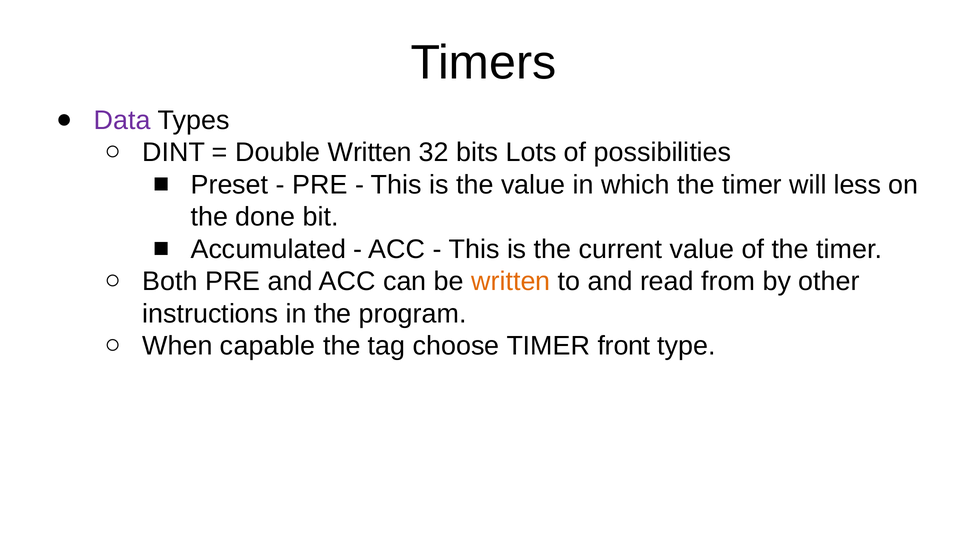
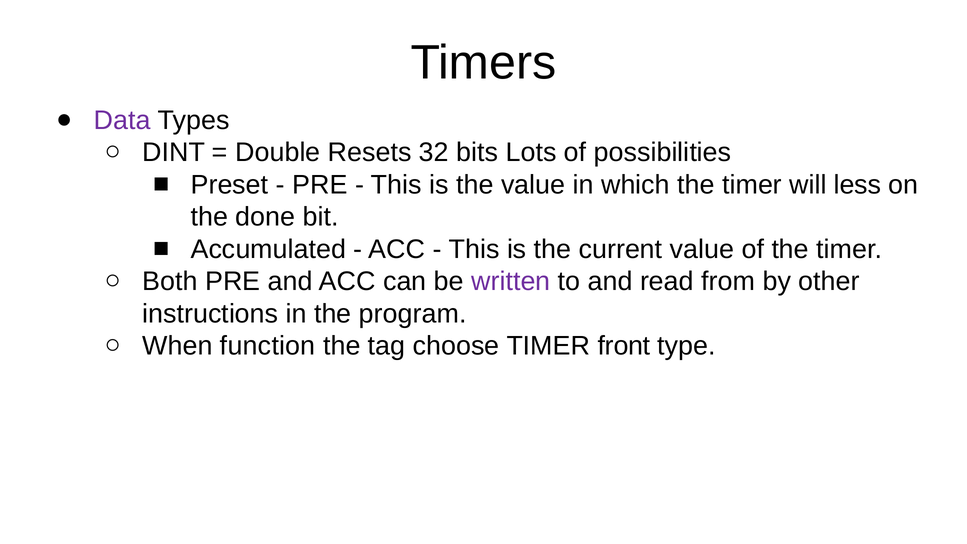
Double Written: Written -> Resets (370, 152)
written colour: orange -> purple (511, 281)
capable: capable -> function (268, 346)
